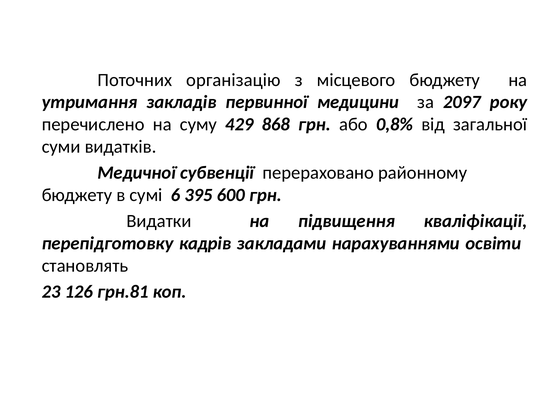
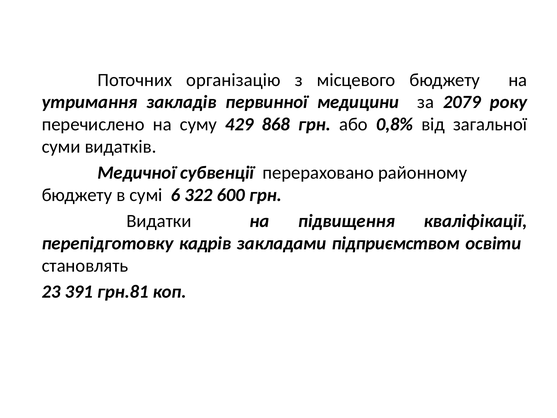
2097: 2097 -> 2079 (462, 102)
395: 395 -> 322 (198, 195)
нарахуваннями: нарахуваннями -> підприємством (396, 243)
126: 126 -> 391 (79, 291)
